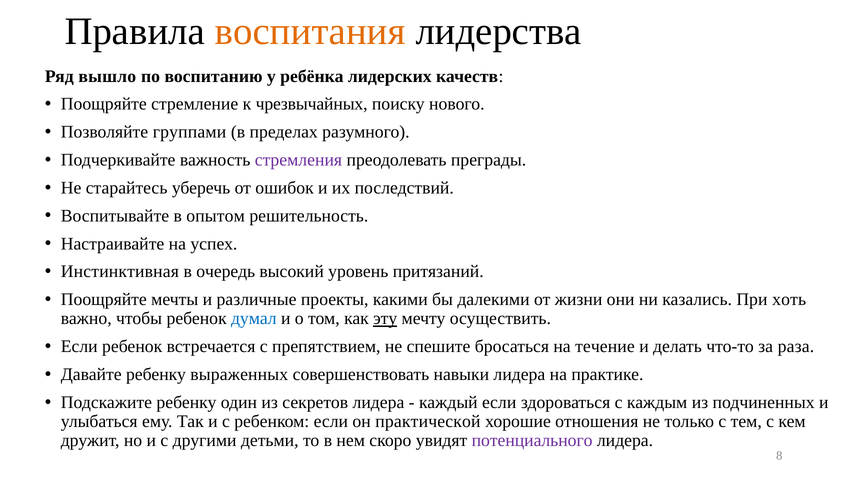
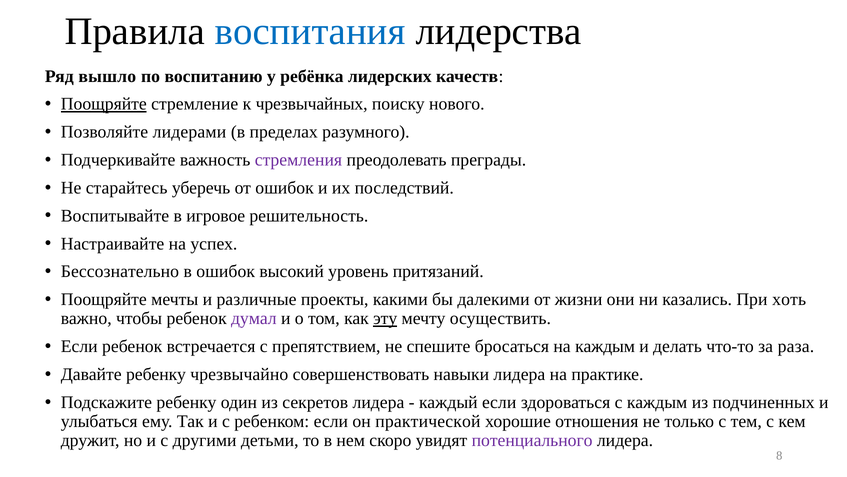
воспитания colour: orange -> blue (310, 32)
Поощряйте underline: none -> present (104, 104)
группами: группами -> лидерами (189, 132)
опытом: опытом -> игровое (216, 216)
Инстинктивная: Инстинктивная -> Бессознательно (120, 271)
в очередь: очередь -> ошибок (226, 271)
думал colour: blue -> purple (254, 318)
на течение: течение -> каждым (605, 346)
выраженных: выраженных -> чрезвычайно (239, 374)
